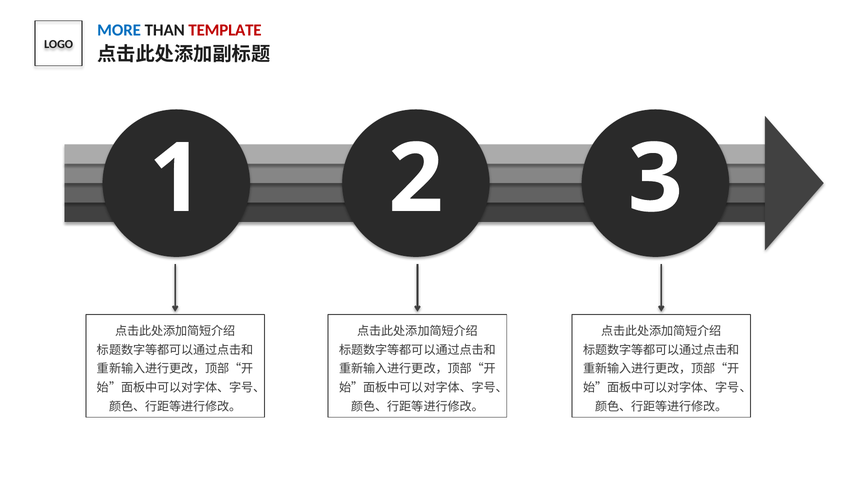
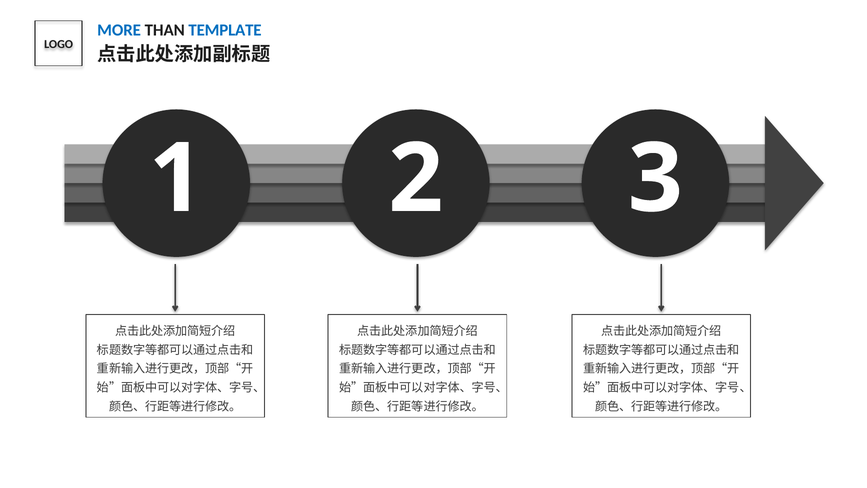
TEMPLATE colour: red -> blue (225, 30)
